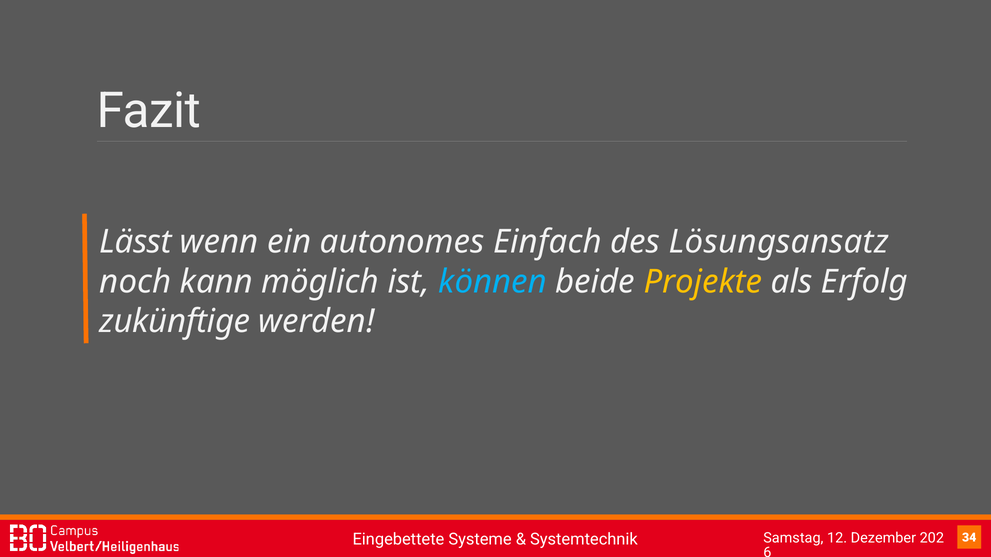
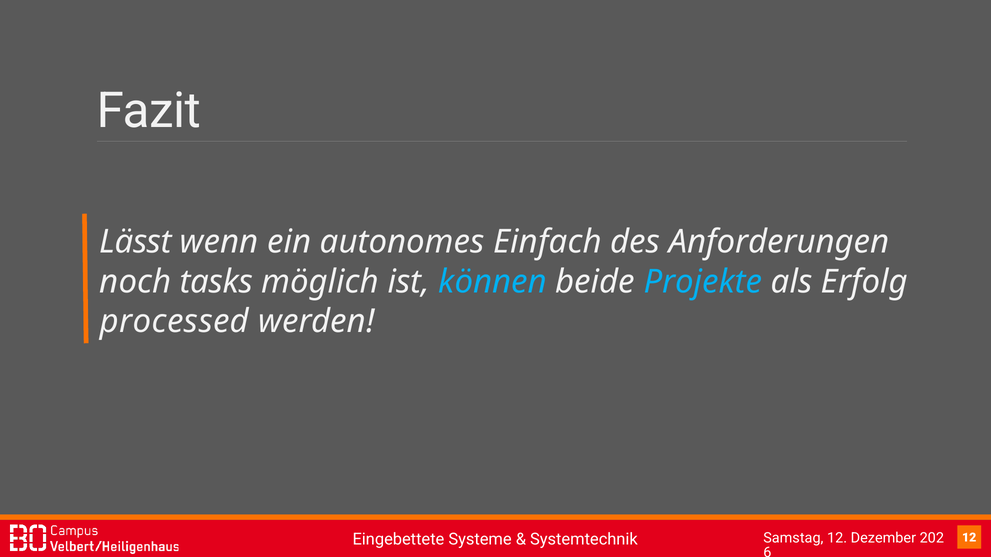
Lösungsansatz: Lösungsansatz -> Anforderungen (779, 242)
kann: kann -> tasks (216, 282)
Projekte colour: yellow -> light blue (703, 282)
zukünftige: zukünftige -> processed (174, 322)
34: 34 -> 12 (969, 538)
